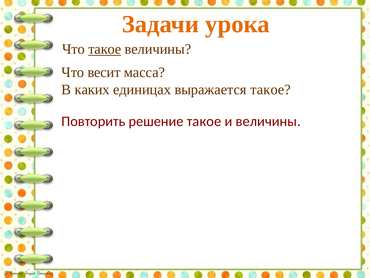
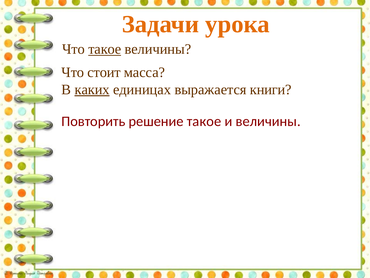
весит: весит -> стоит (104, 72)
каких underline: none -> present (92, 89)
выражается такое: такое -> книги (271, 89)
